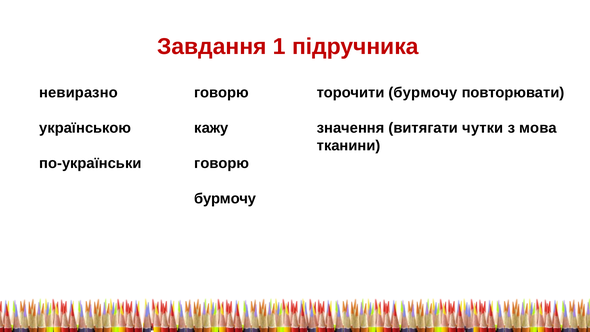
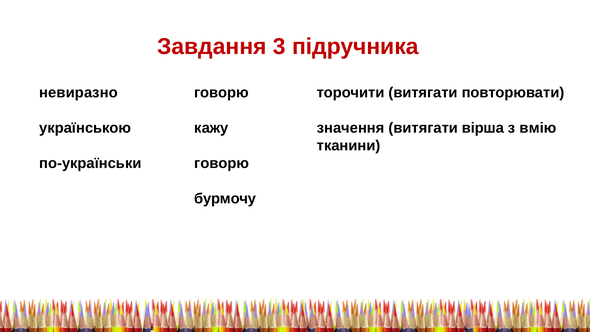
1: 1 -> 3 (279, 47)
торочити бурмочу: бурмочу -> витягати (423, 93)
чутки: чутки -> вірша (483, 128)
мова: мова -> вмію (538, 128)
